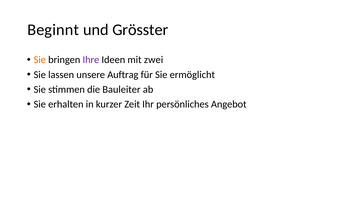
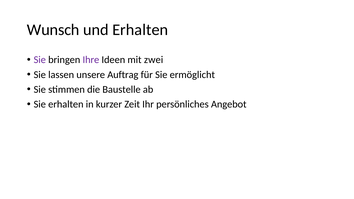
Beginnt: Beginnt -> Wunsch (53, 30)
und Grösster: Grösster -> Erhalten (140, 30)
Sie colour: orange -> purple (40, 60)
Bauleiter: Bauleiter -> Baustelle (122, 90)
